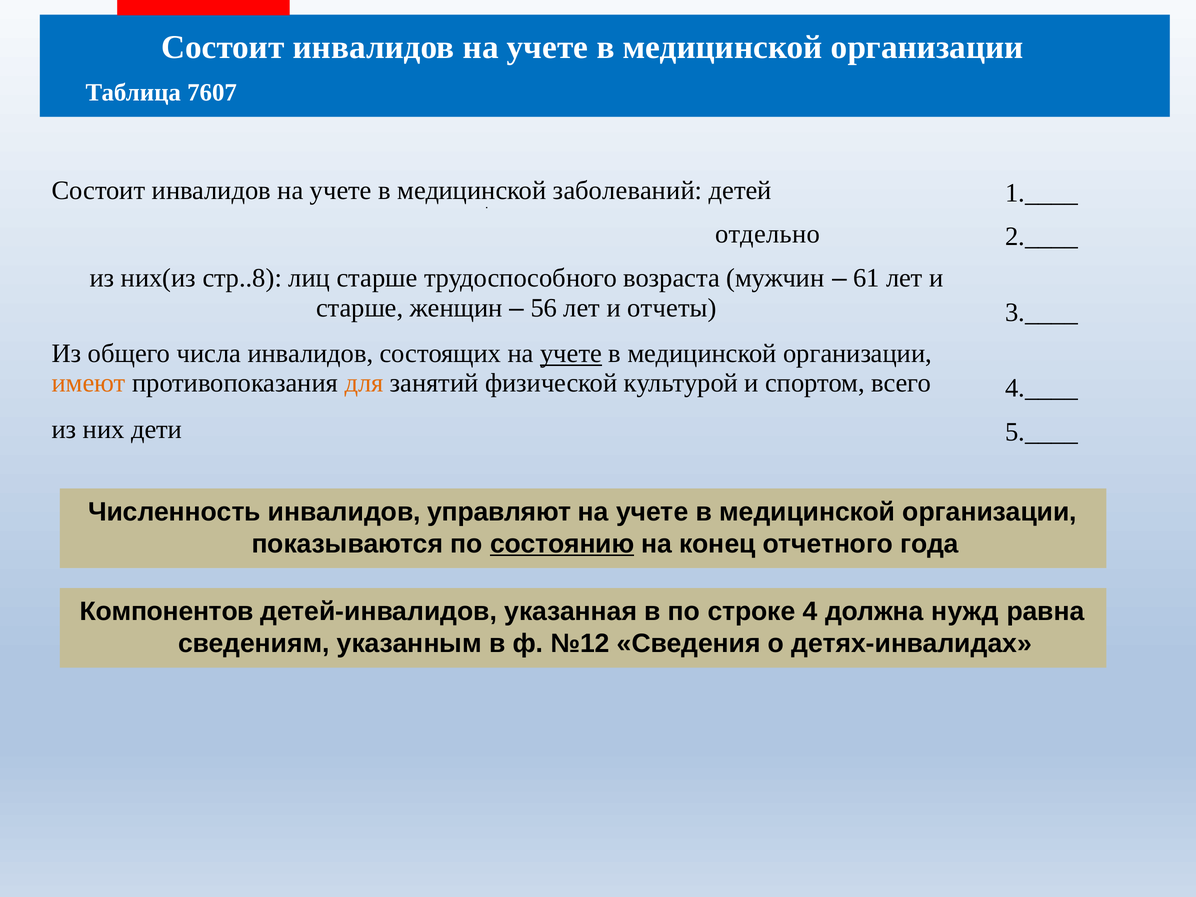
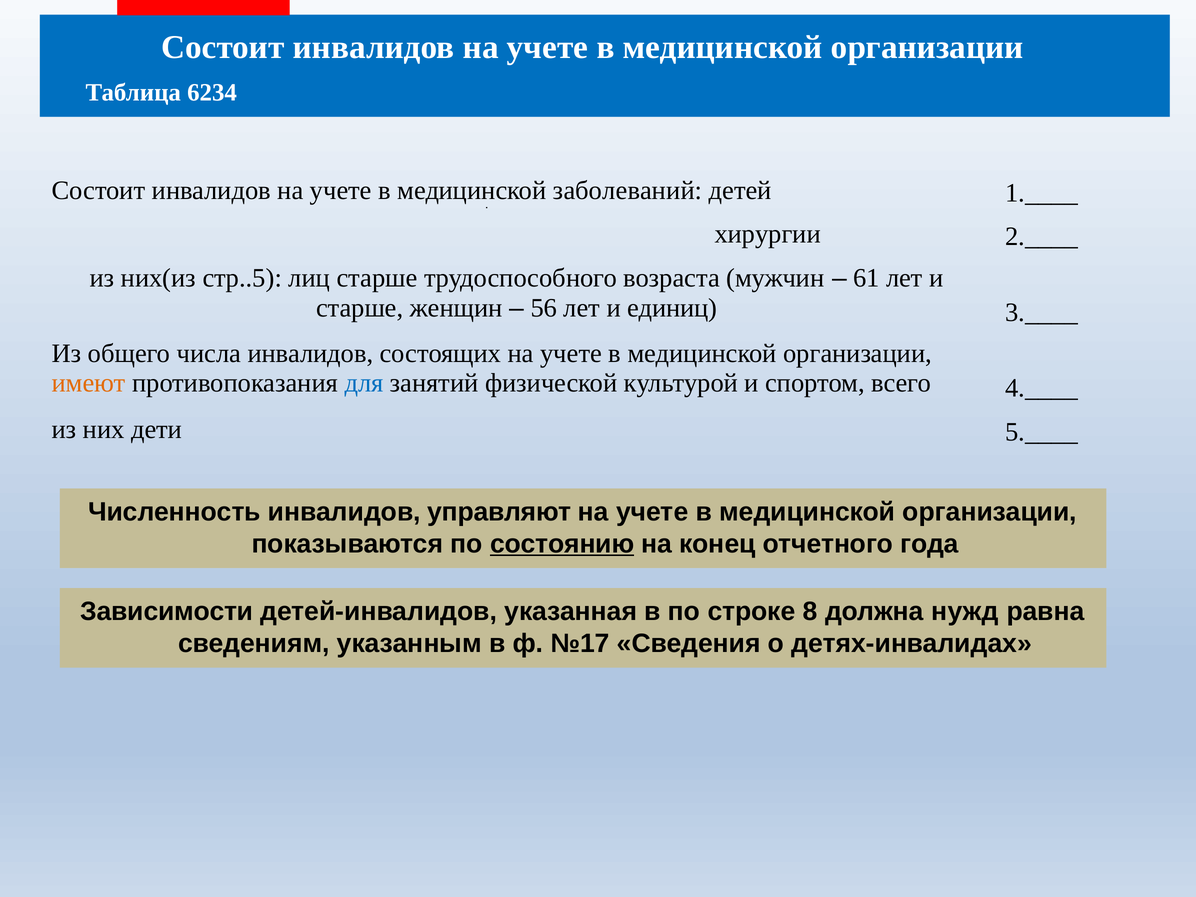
7607: 7607 -> 6234 (212, 93)
отдельно: отдельно -> хирургии (768, 234)
стр..8: стр..8 -> стр..5 (242, 278)
отчеты: отчеты -> единиц (672, 308)
учете underline: present -> none (571, 354)
для colour: orange -> blue (364, 383)
Компонентов: Компонентов -> Зависимости (167, 612)
4: 4 -> 8 (810, 612)
№12: №12 -> №17 (580, 644)
